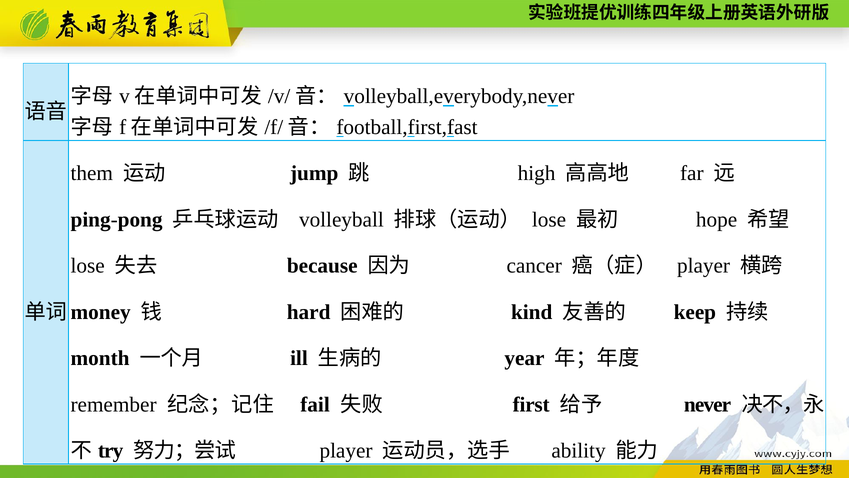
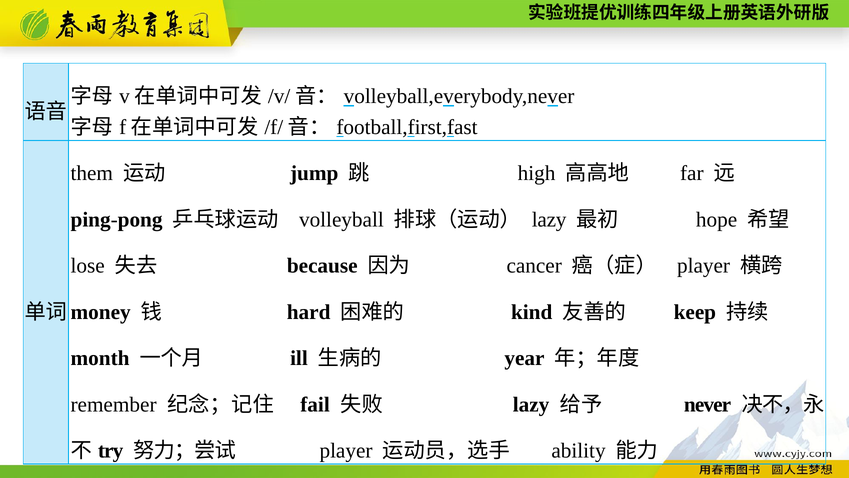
lose: lose -> lazy (549, 219)
first: first -> lazy (531, 404)
